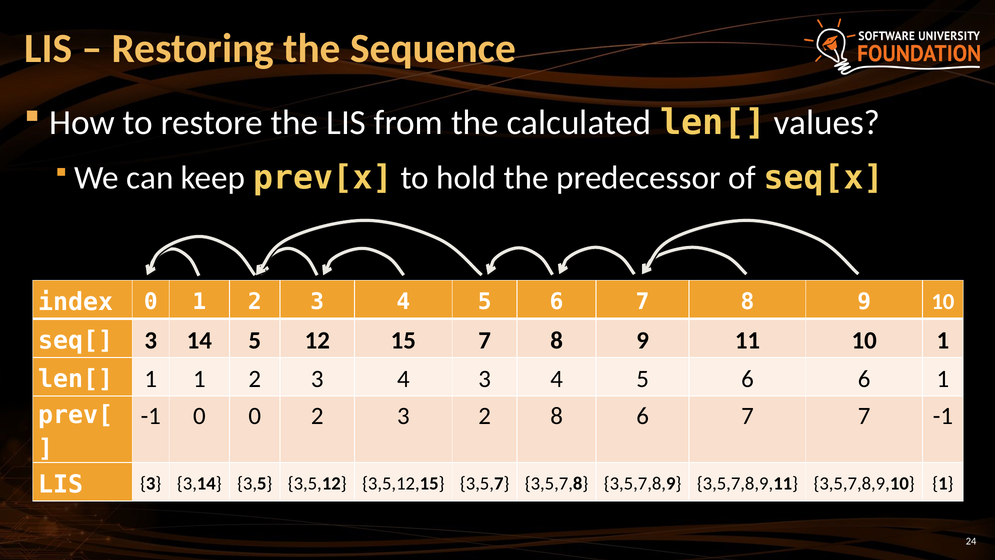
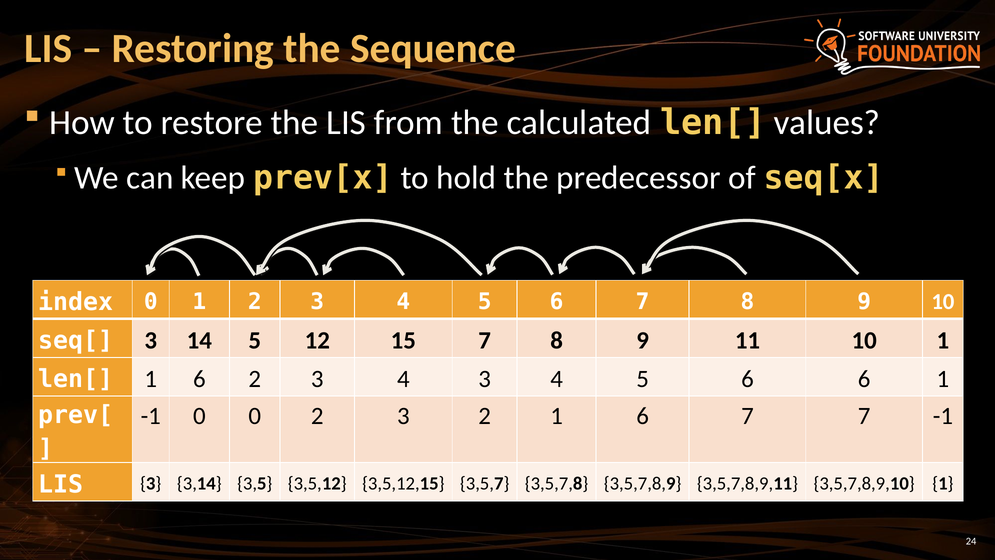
len[ 1 1: 1 -> 6 (199, 379)
2 8: 8 -> 1 (557, 416)
